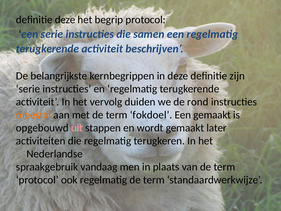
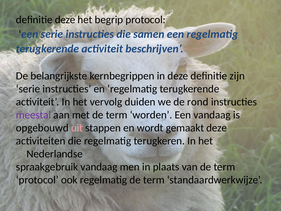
meestal colour: orange -> purple (33, 115)
fokdoel: fokdoel -> worden (151, 115)
Een gemaakt: gemaakt -> vandaag (212, 115)
gemaakt later: later -> deze (217, 128)
